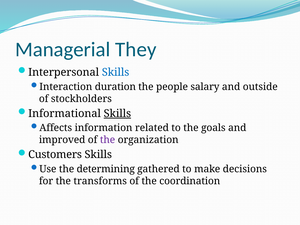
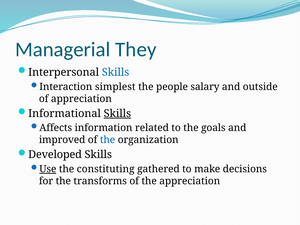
duration: duration -> simplest (115, 87)
of stockholders: stockholders -> appreciation (81, 99)
the colour: purple -> blue (108, 140)
Customers: Customers -> Developed (55, 155)
Use underline: none -> present (48, 169)
determining: determining -> constituting (106, 169)
the coordination: coordination -> appreciation (190, 181)
